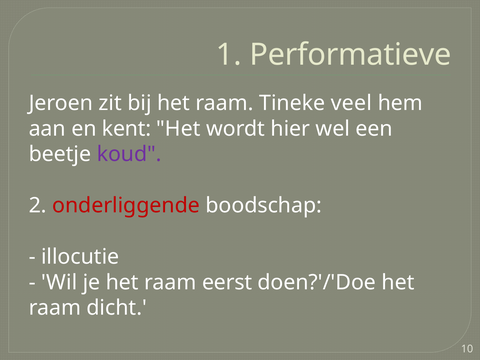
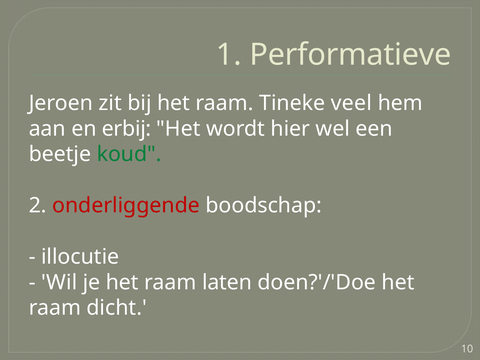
kent: kent -> erbij (127, 129)
koud colour: purple -> green (129, 154)
eerst: eerst -> laten (227, 282)
